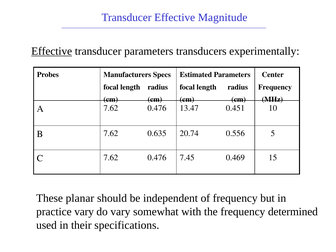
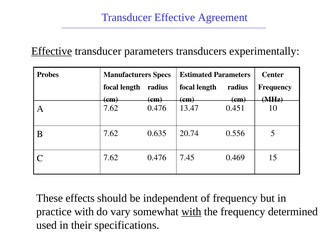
Magnitude: Magnitude -> Agreement (223, 18)
planar: planar -> effects (80, 198)
practice vary: vary -> with (84, 212)
with underline: none -> present (191, 212)
